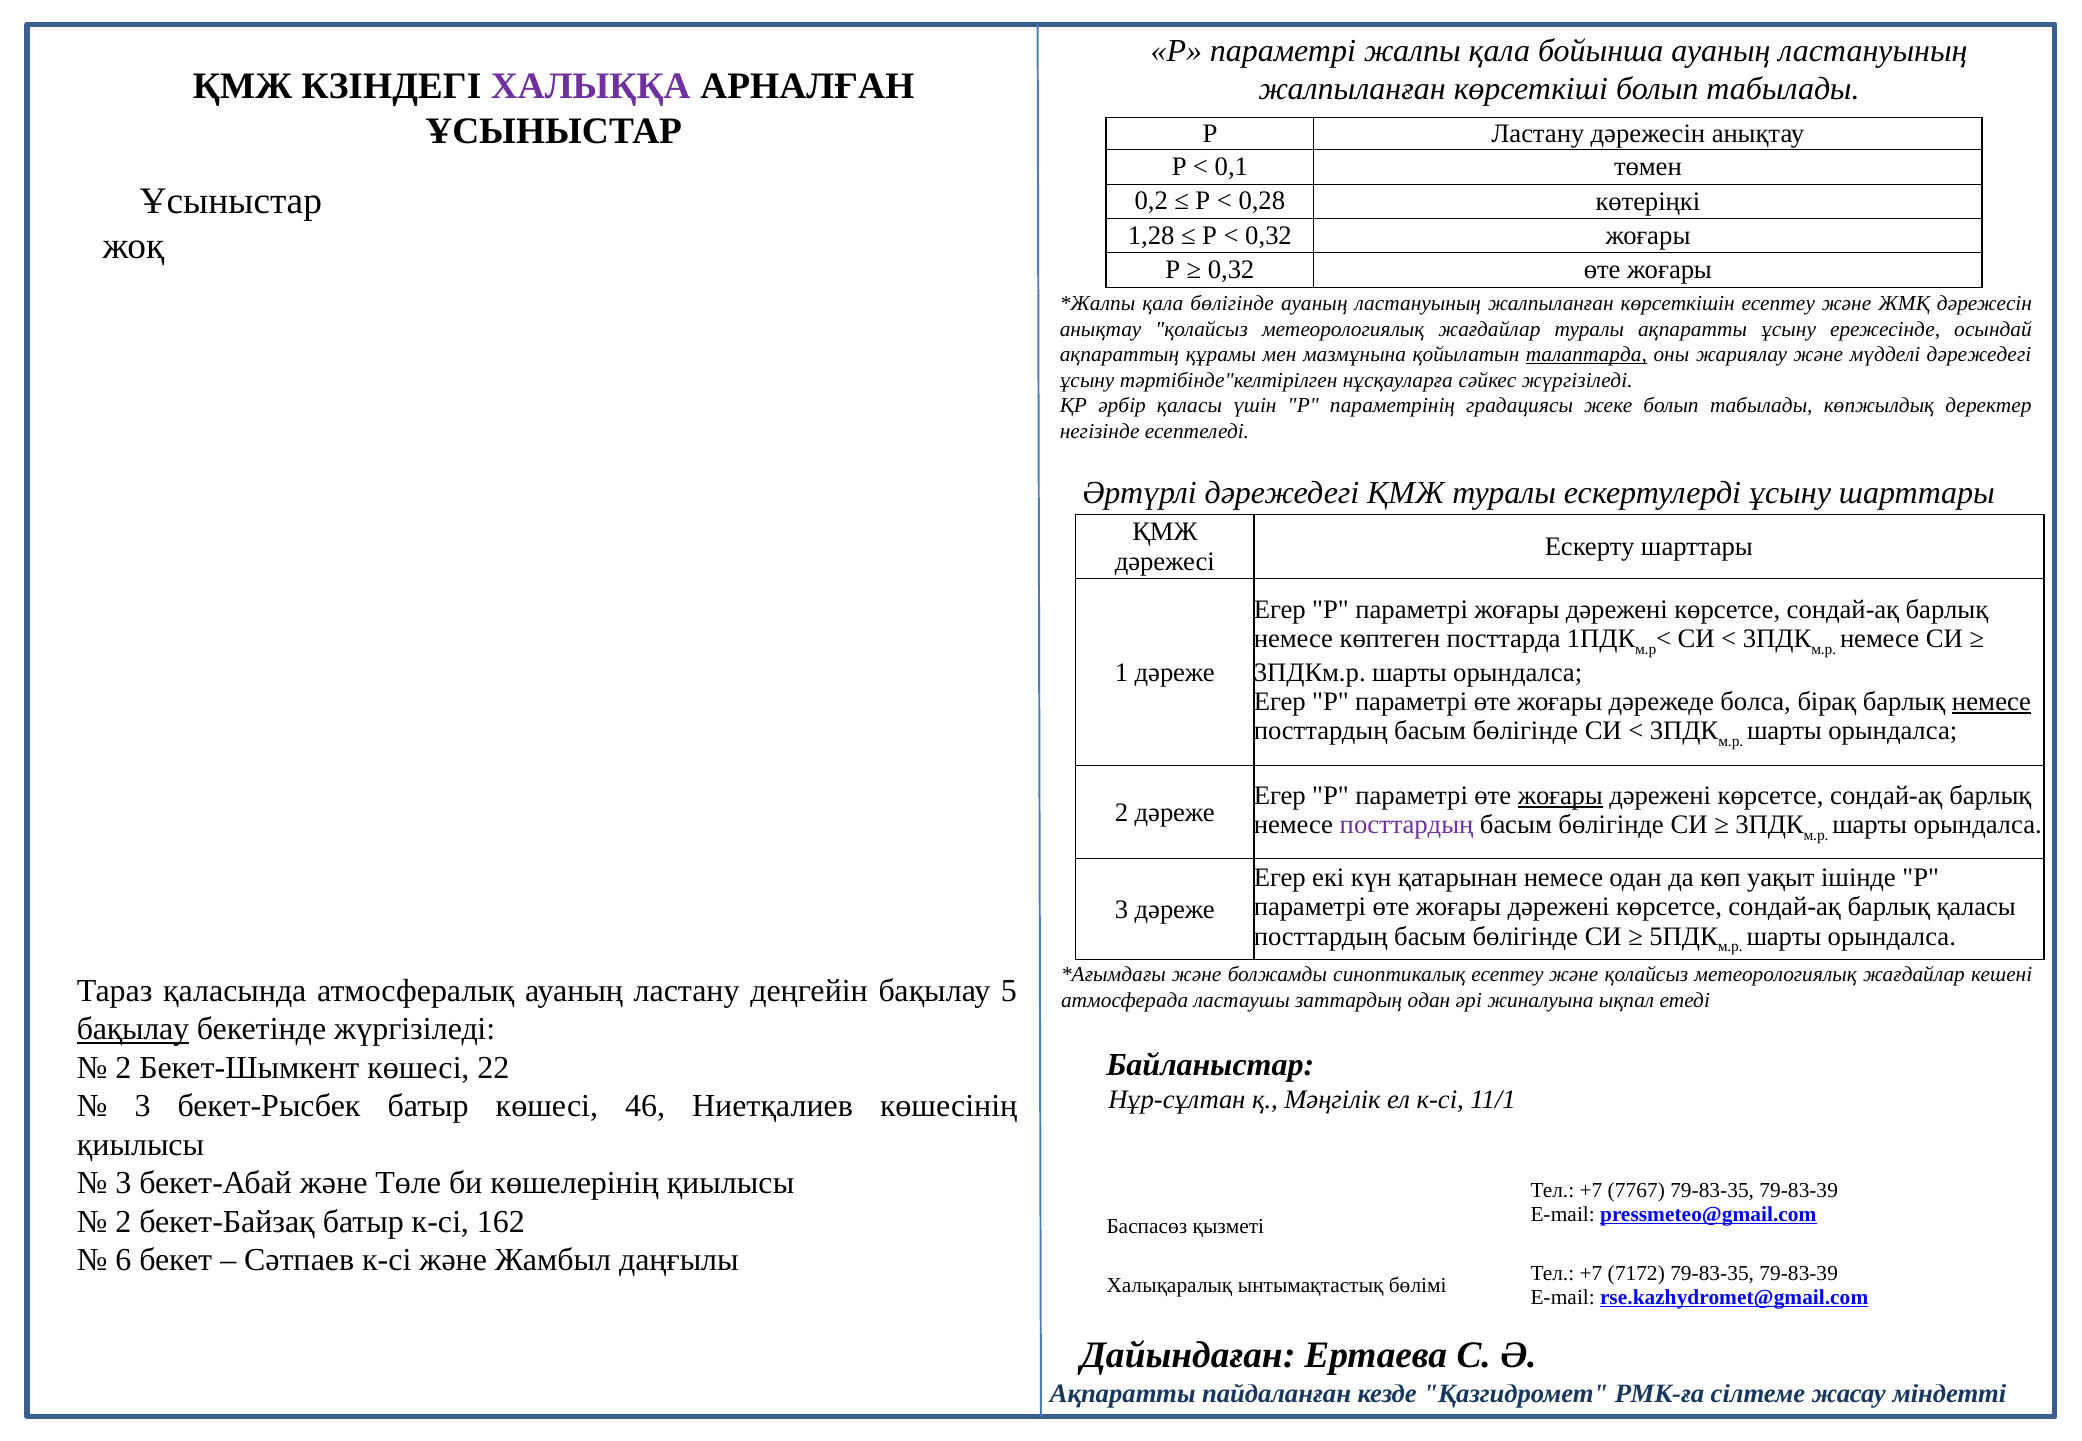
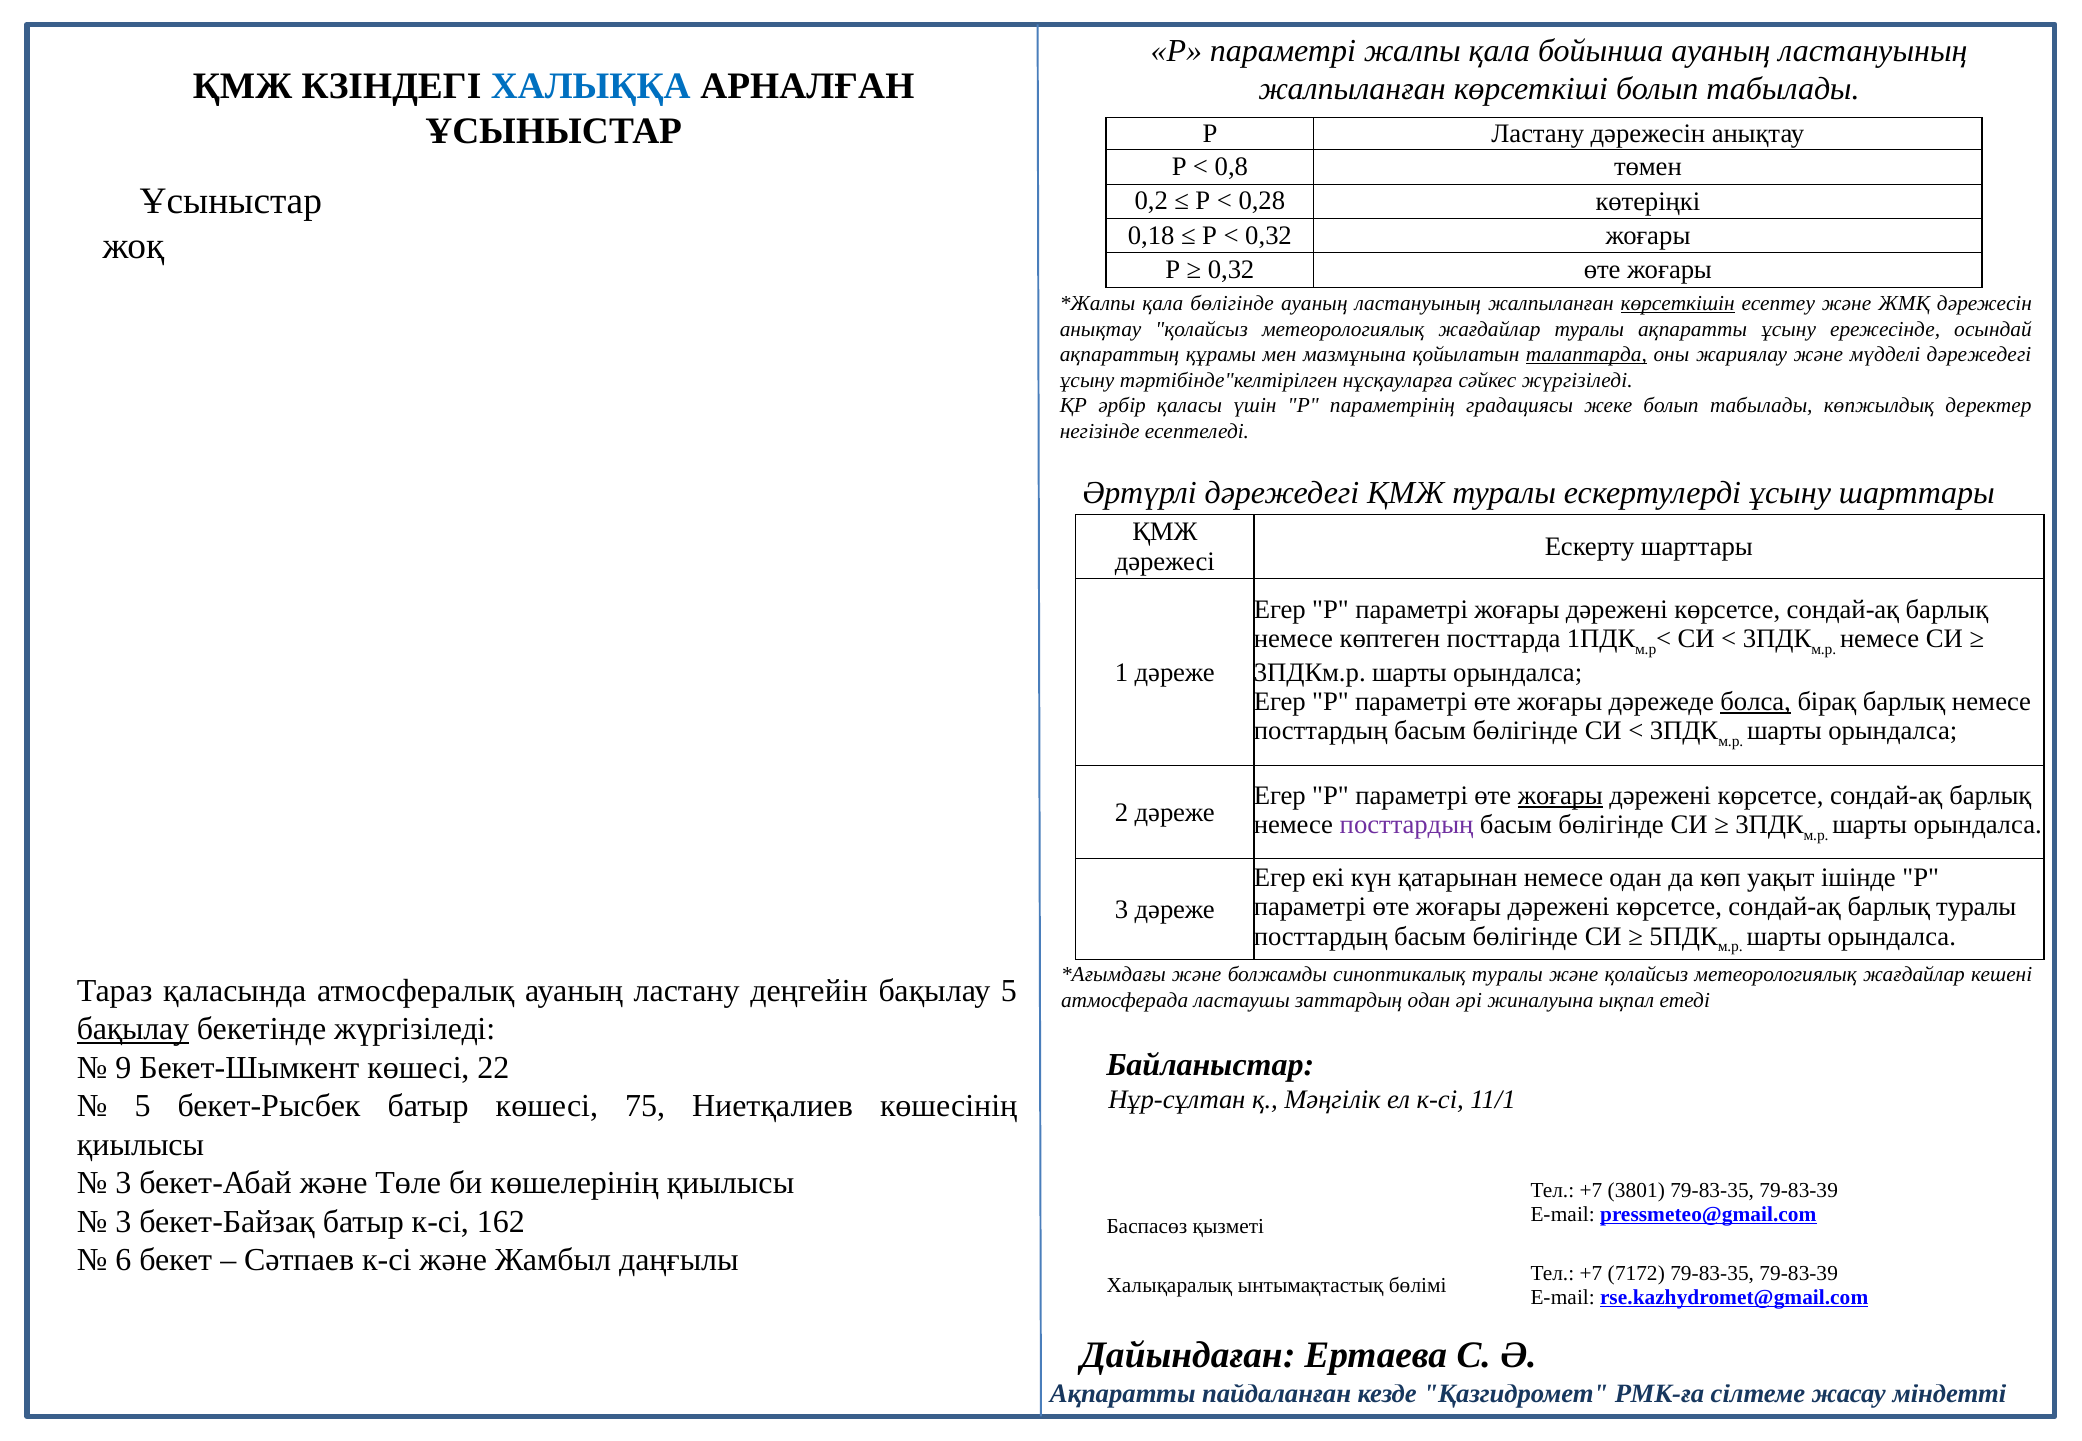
ХАЛЫҚҚА colour: purple -> blue (591, 86)
0,1: 0,1 -> 0,8 (1231, 167)
1,28: 1,28 -> 0,18 (1151, 235)
көрсеткішін underline: none -> present (1678, 304)
болса underline: none -> present (1756, 702)
немесе underline: present -> none (1991, 702)
барлық қаласы: қаласы -> туралы (1976, 907)
синоптикалық есептеу: есептеу -> туралы (1507, 975)
2: 2 -> 9 (123, 1068)
3: 3 -> 5 (143, 1107)
46: 46 -> 75 (645, 1107)
7767: 7767 -> 3801 (1636, 1191)
2: 2 -> 3 (123, 1222)
